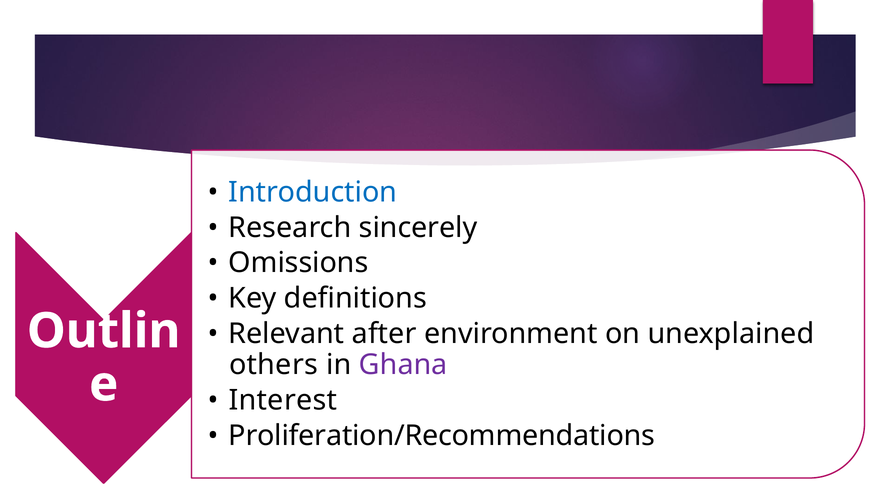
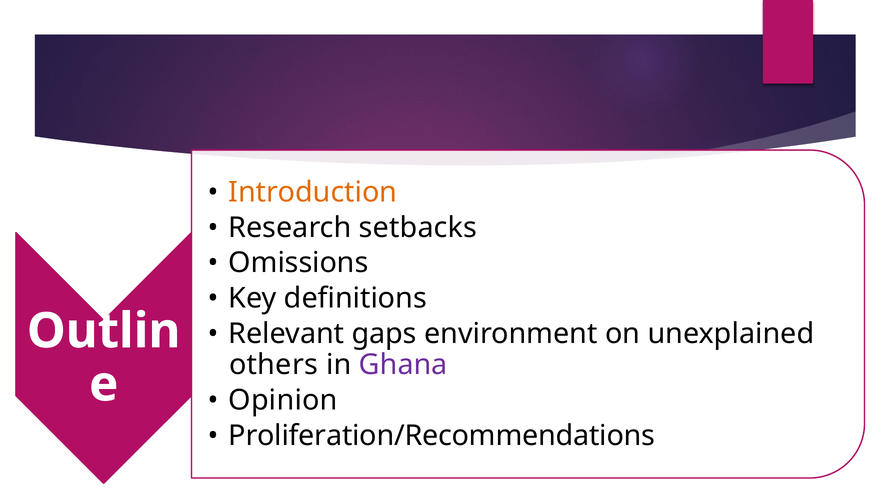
Introduction colour: blue -> orange (313, 192)
sincerely: sincerely -> setbacks (418, 228)
after: after -> gaps (384, 334)
Interest: Interest -> Opinion (283, 400)
